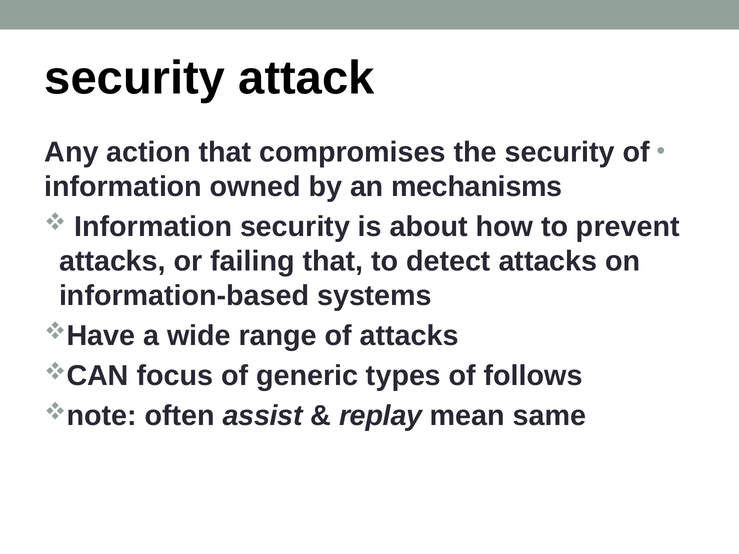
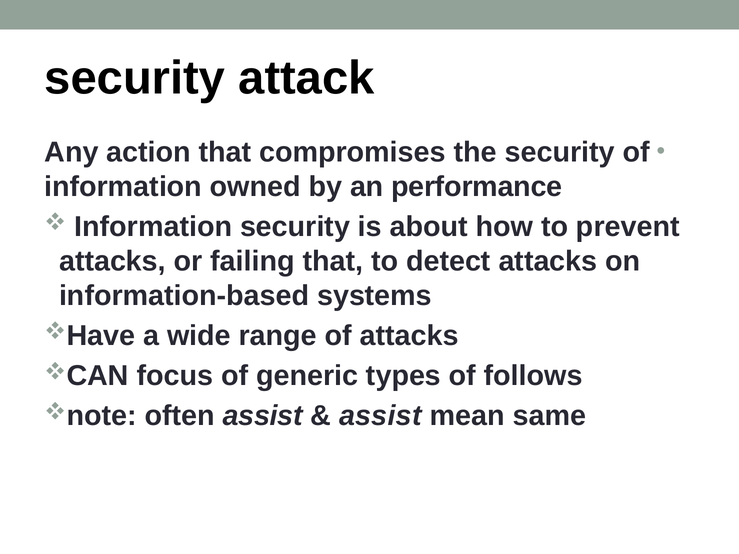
mechanisms: mechanisms -> performance (477, 187)
replay: replay -> assist (380, 416)
